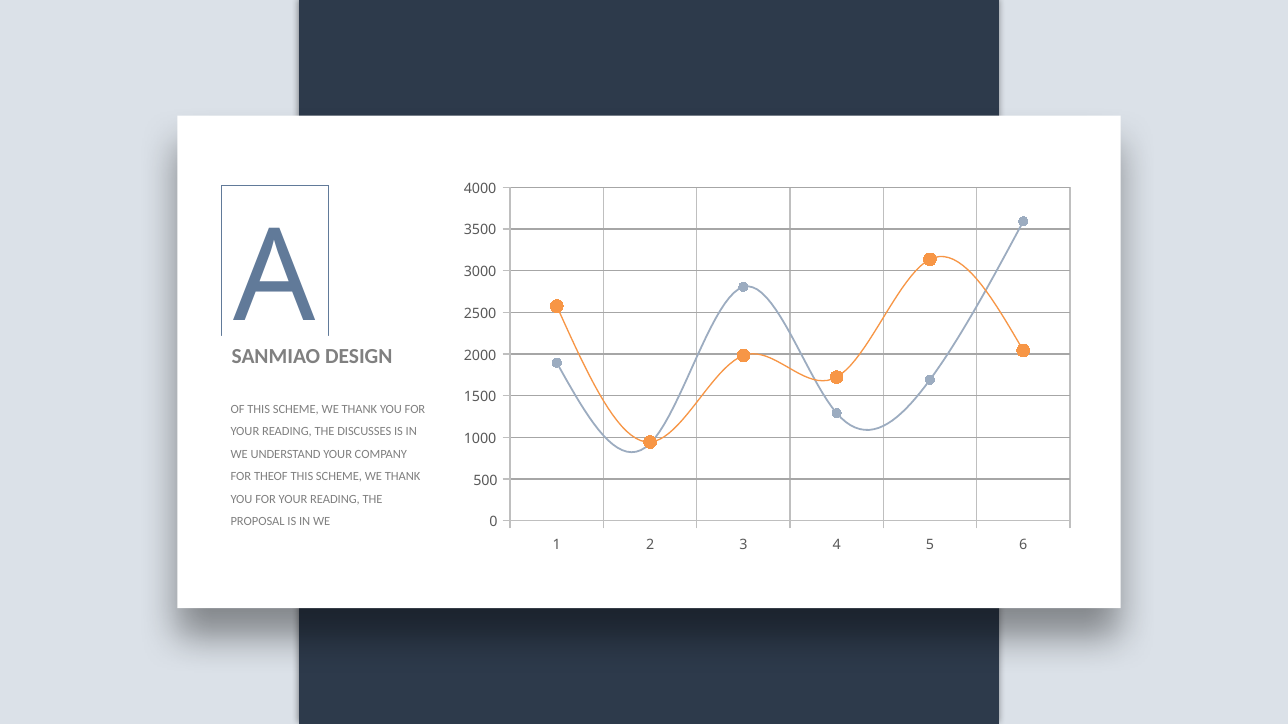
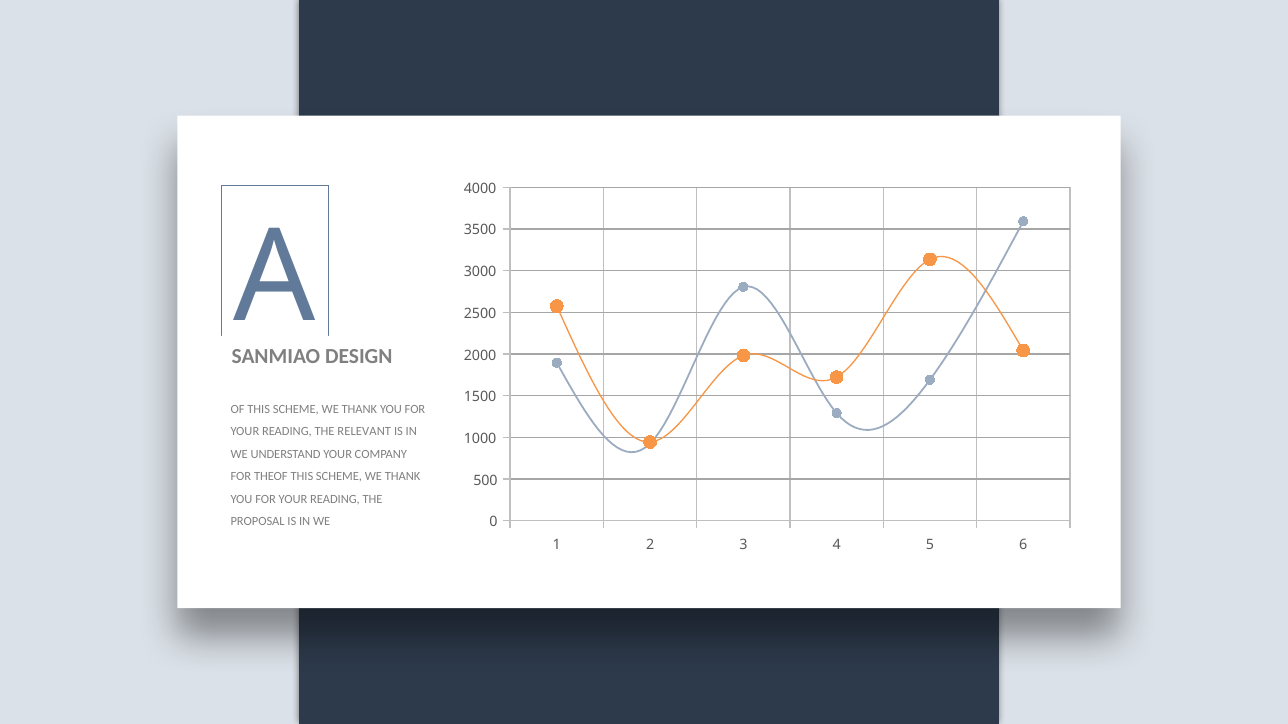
DISCUSSES: DISCUSSES -> RELEVANT (364, 432)
